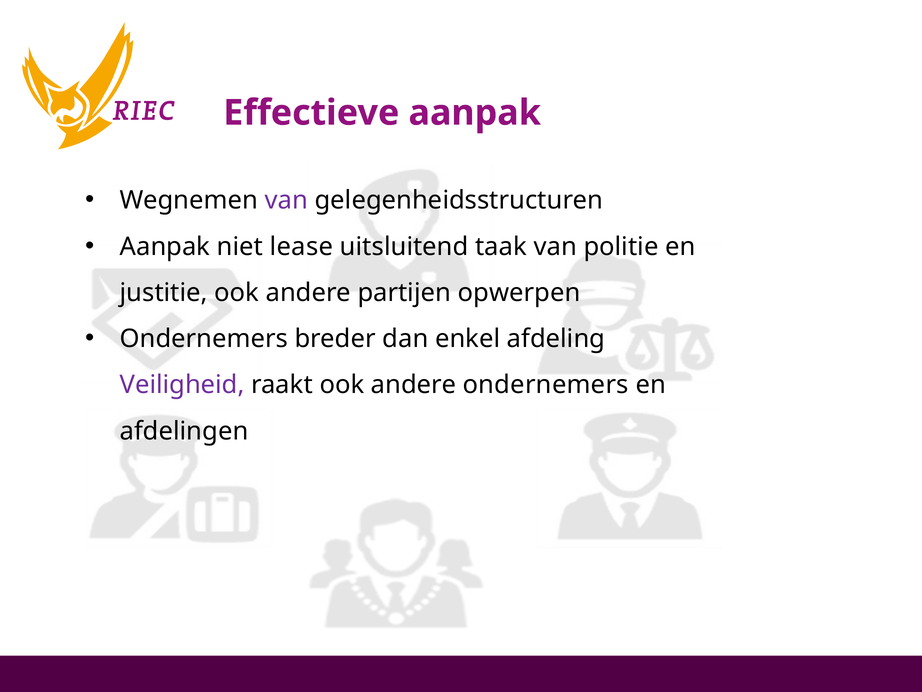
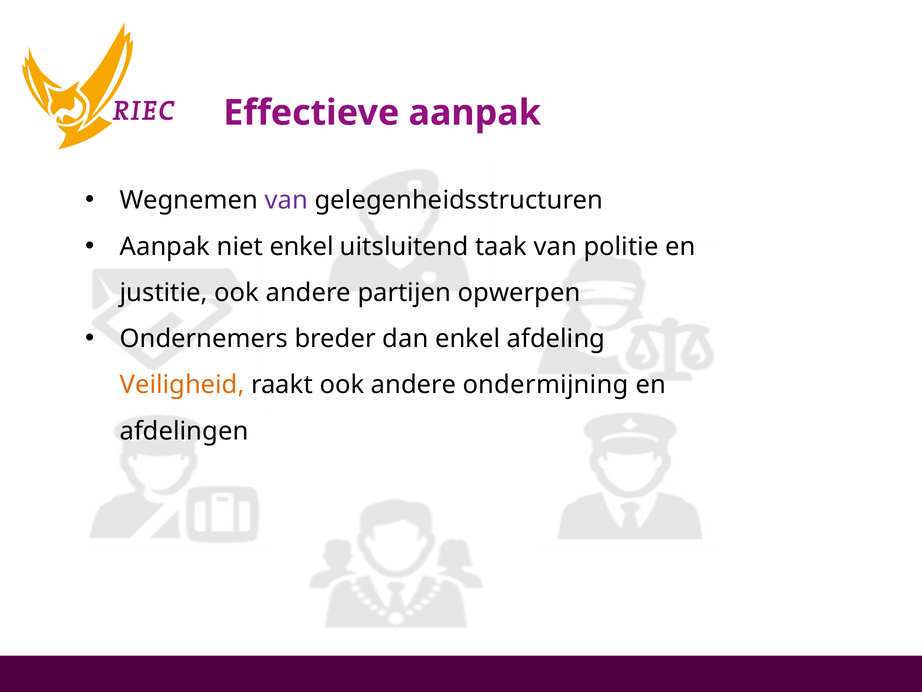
niet lease: lease -> enkel (302, 246)
Veiligheid colour: purple -> orange (182, 385)
andere ondernemers: ondernemers -> ondermijning (546, 385)
